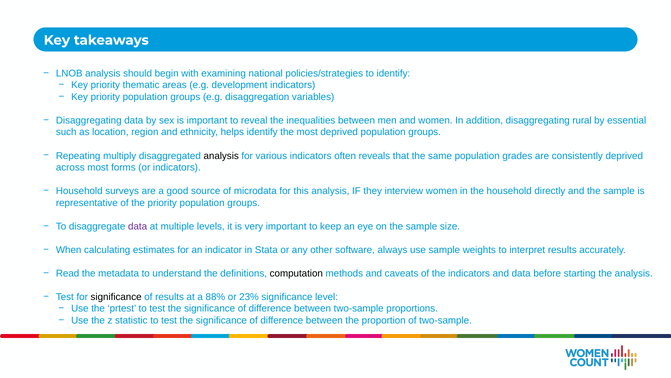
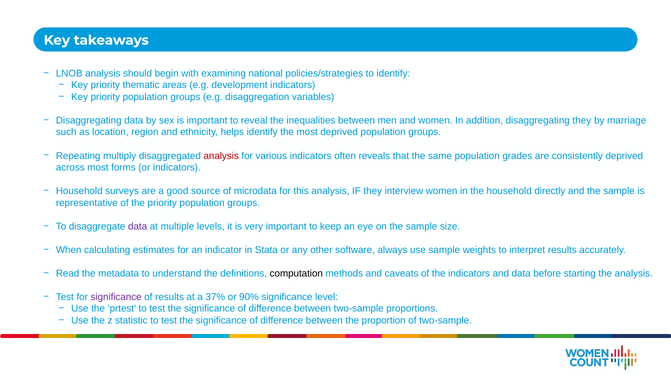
disaggregating rural: rural -> they (582, 120)
essential: essential -> marriage (627, 120)
analysis colour: black -> red (221, 156)
significance colour: black -> purple (116, 297)
88%: 88% -> 37% (215, 297)
23%: 23% -> 90% (249, 297)
